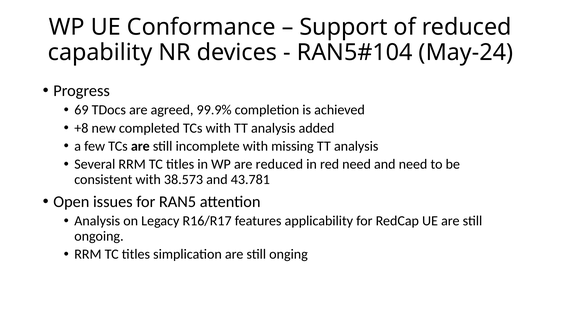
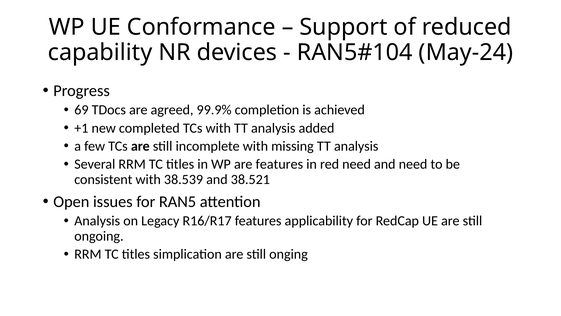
+8: +8 -> +1 (81, 128)
are reduced: reduced -> features (279, 164)
38.573: 38.573 -> 38.539 (184, 179)
43.781: 43.781 -> 38.521 (250, 179)
